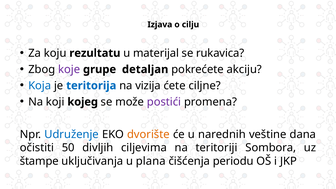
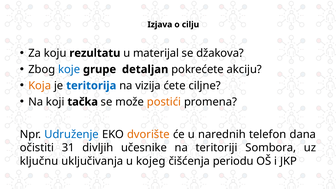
rukavica: rukavica -> džakova (220, 53)
koje colour: purple -> blue (69, 69)
Koja colour: blue -> orange (40, 86)
kojeg: kojeg -> tačka (83, 102)
postići colour: purple -> orange (164, 102)
veštine: veštine -> telefon (268, 134)
50: 50 -> 31 (68, 148)
ciljevima: ciljevima -> učesnike (144, 148)
štampe: štampe -> ključnu (39, 161)
plana: plana -> kojeg (151, 161)
